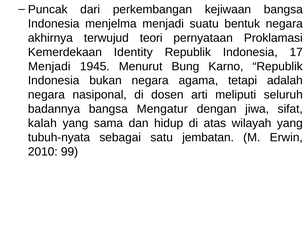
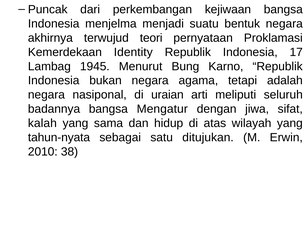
Menjadi: Menjadi -> Lambag (49, 66)
dosen: dosen -> uraian (167, 95)
tubuh-nyata: tubuh-nyata -> tahun-nyata (59, 138)
jembatan: jembatan -> ditujukan (208, 138)
99: 99 -> 38 (69, 152)
